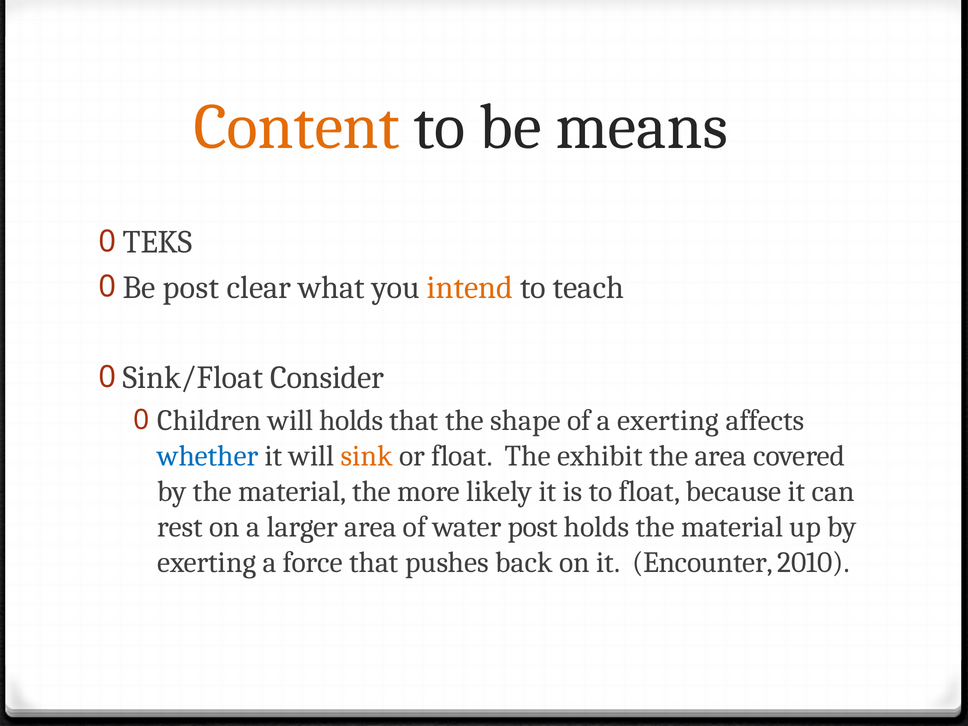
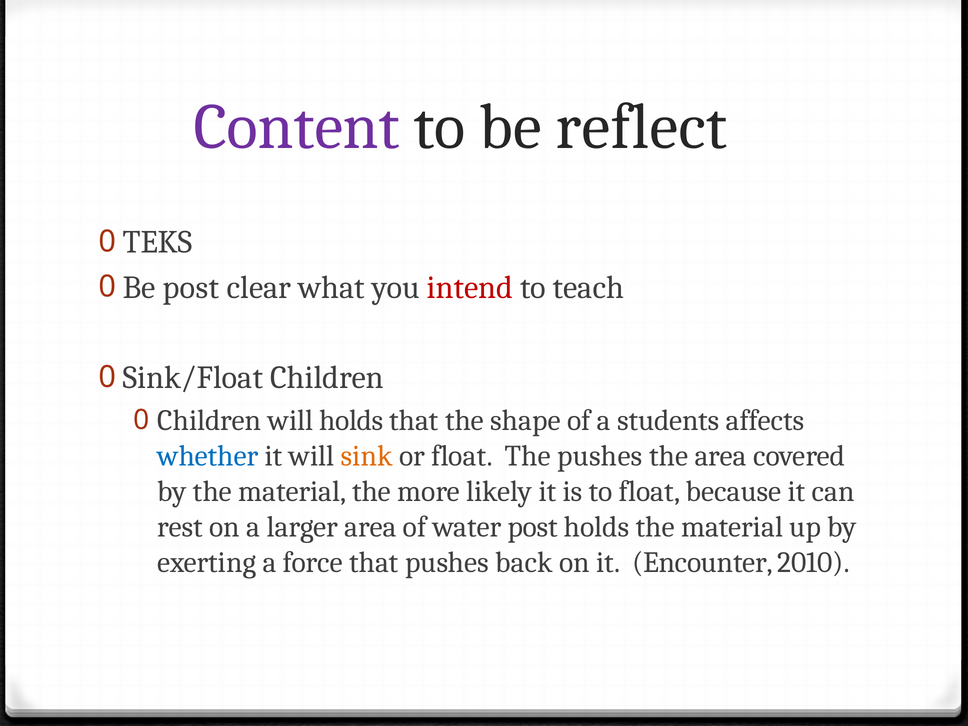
Content colour: orange -> purple (297, 127)
means: means -> reflect (641, 127)
intend colour: orange -> red (470, 287)
Sink/Float Consider: Consider -> Children (327, 378)
a exerting: exerting -> students (668, 421)
The exhibit: exhibit -> pushes (600, 456)
